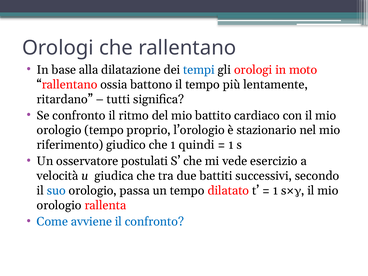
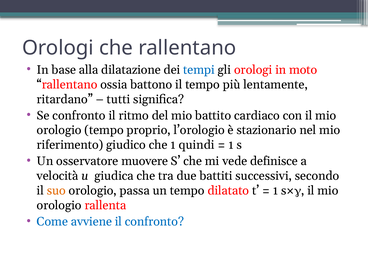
postulati: postulati -> muovere (145, 161)
esercizio: esercizio -> definisce (274, 161)
suo colour: blue -> orange (56, 191)
